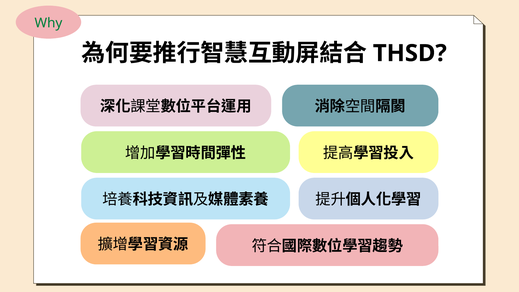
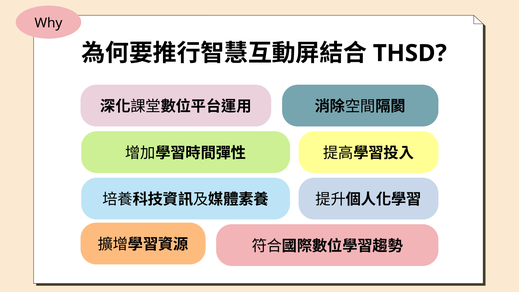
Why colour: green -> black (48, 23)
